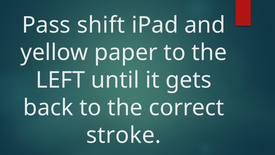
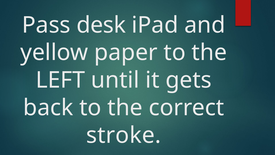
shift: shift -> desk (101, 25)
